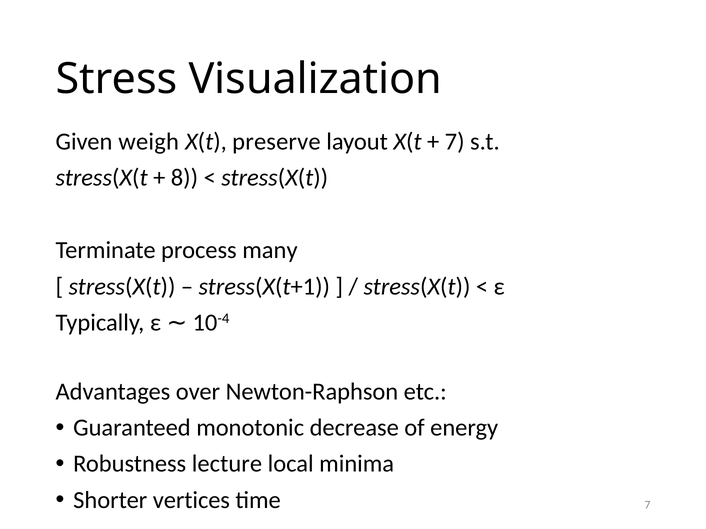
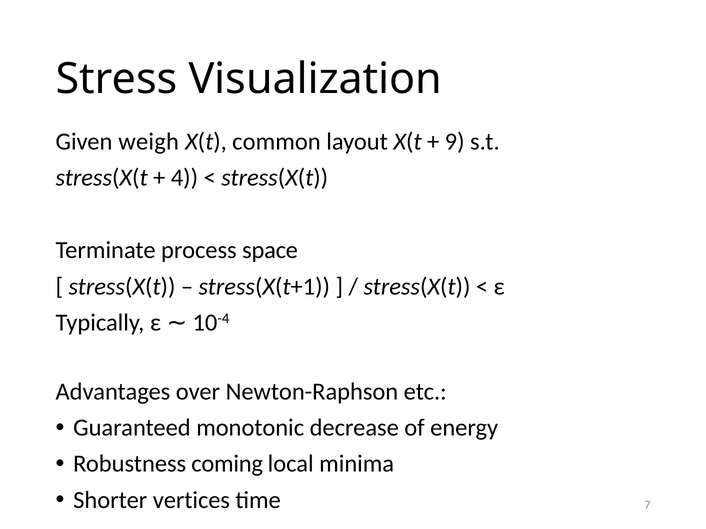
preserve: preserve -> common (276, 142)
7: 7 -> 9 (455, 142)
8: 8 -> 4 (184, 178)
many: many -> space (270, 251)
lecture: lecture -> coming (227, 464)
